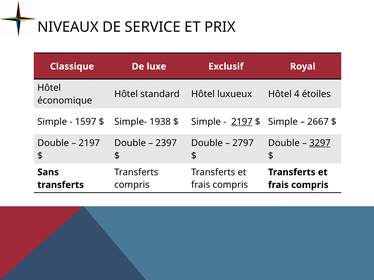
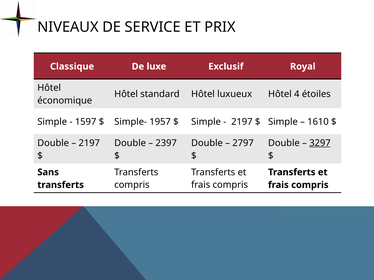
1938: 1938 -> 1957 (160, 122)
2197 underline: present -> none (242, 122)
2667: 2667 -> 1610 (318, 122)
